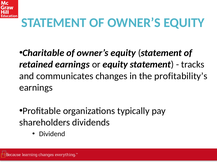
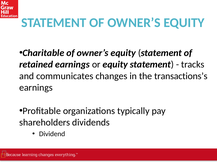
profitability’s: profitability’s -> transactions’s (181, 76)
